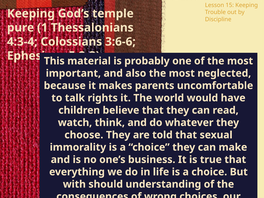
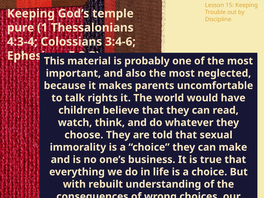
3:6-6: 3:6-6 -> 3:4-6 (120, 42)
should: should -> rebuilt (106, 184)
